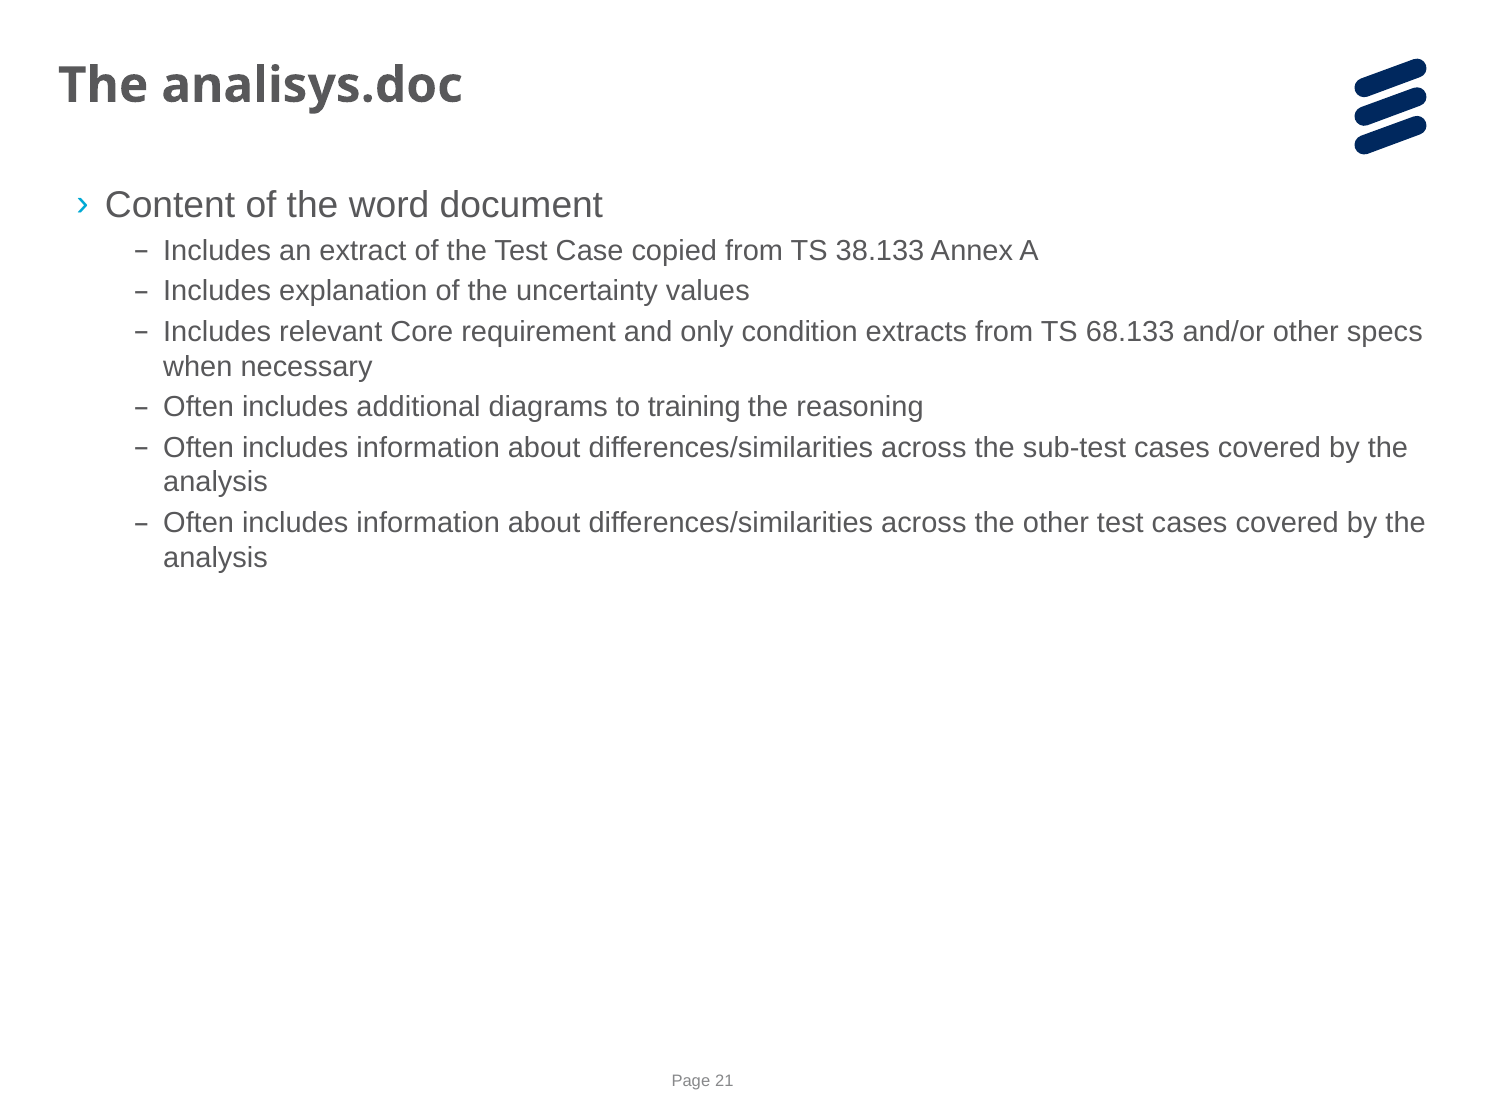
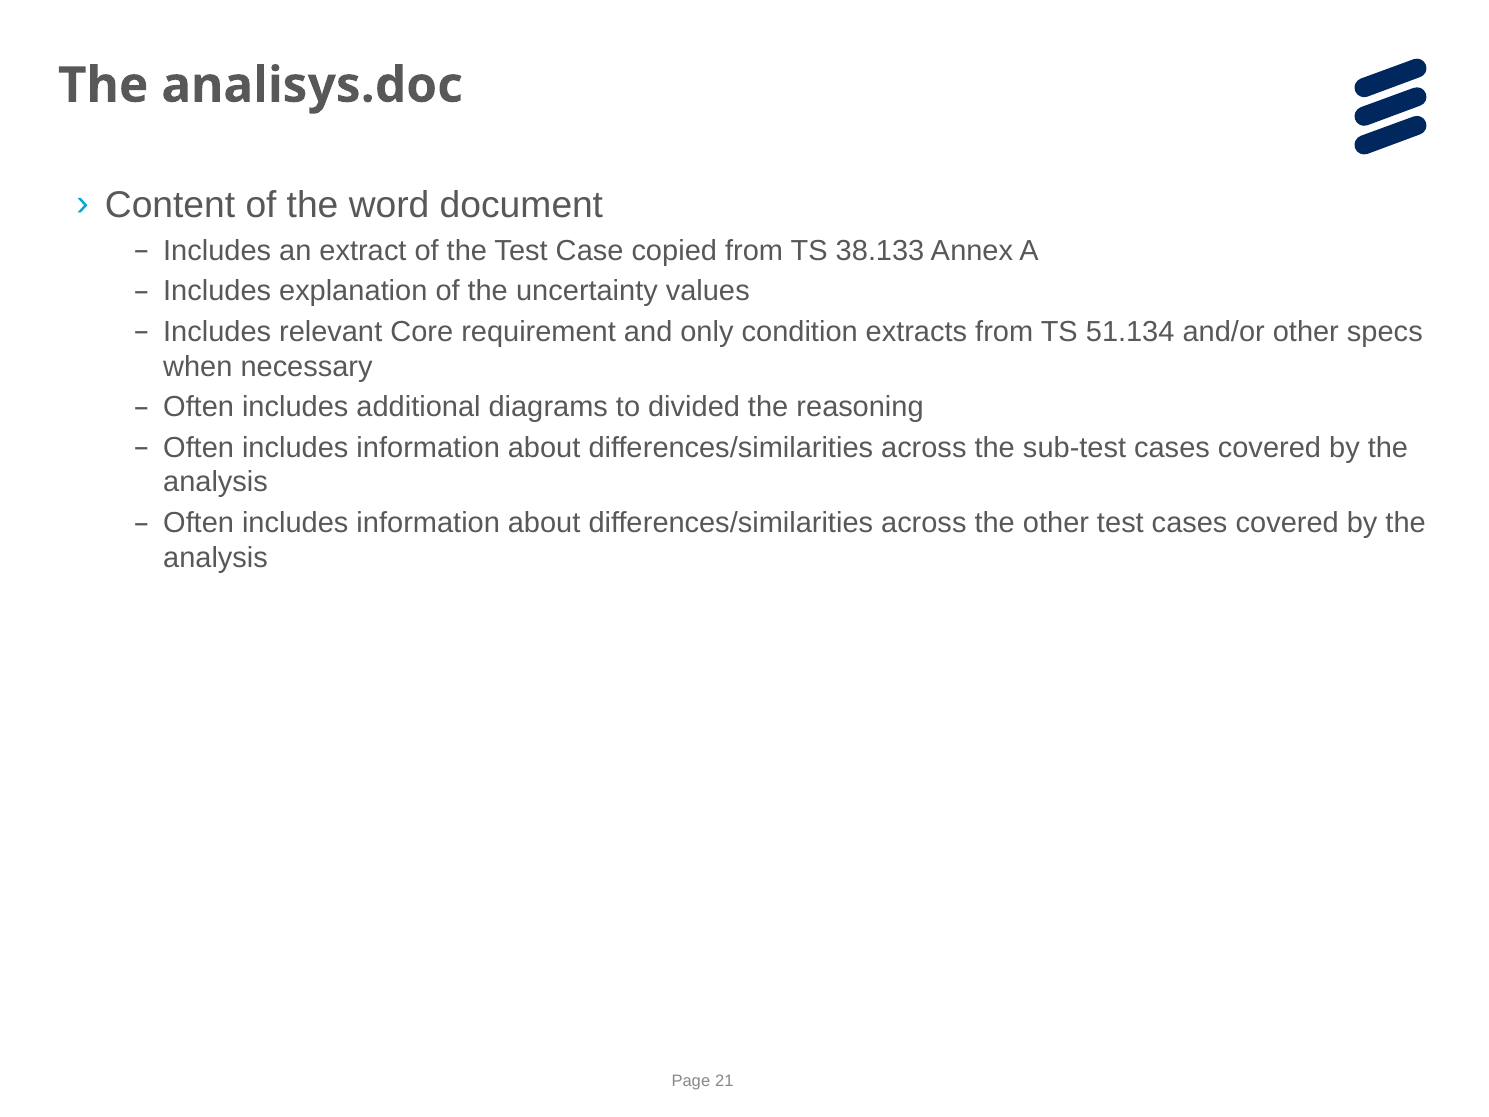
68.133: 68.133 -> 51.134 (1130, 332)
training: training -> divided (694, 407)
